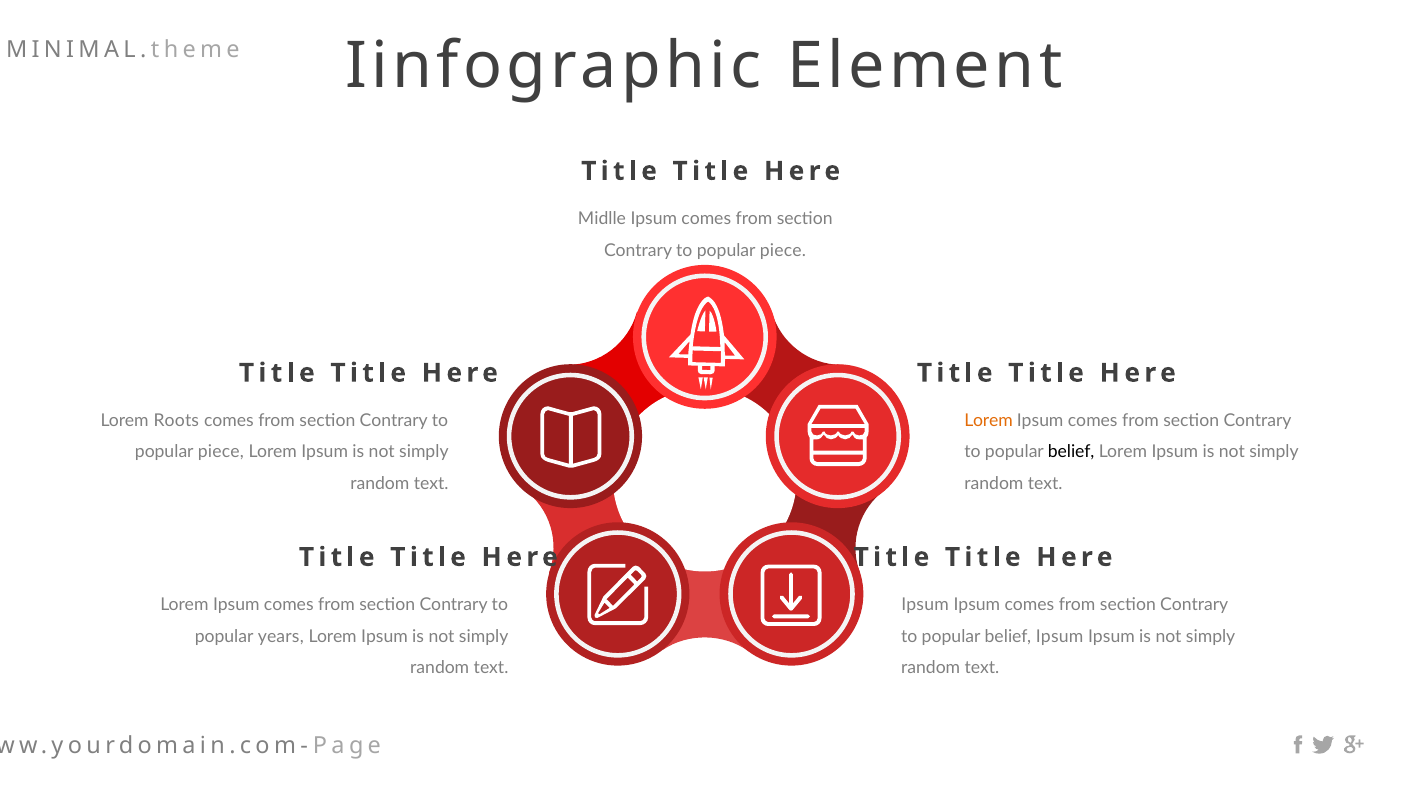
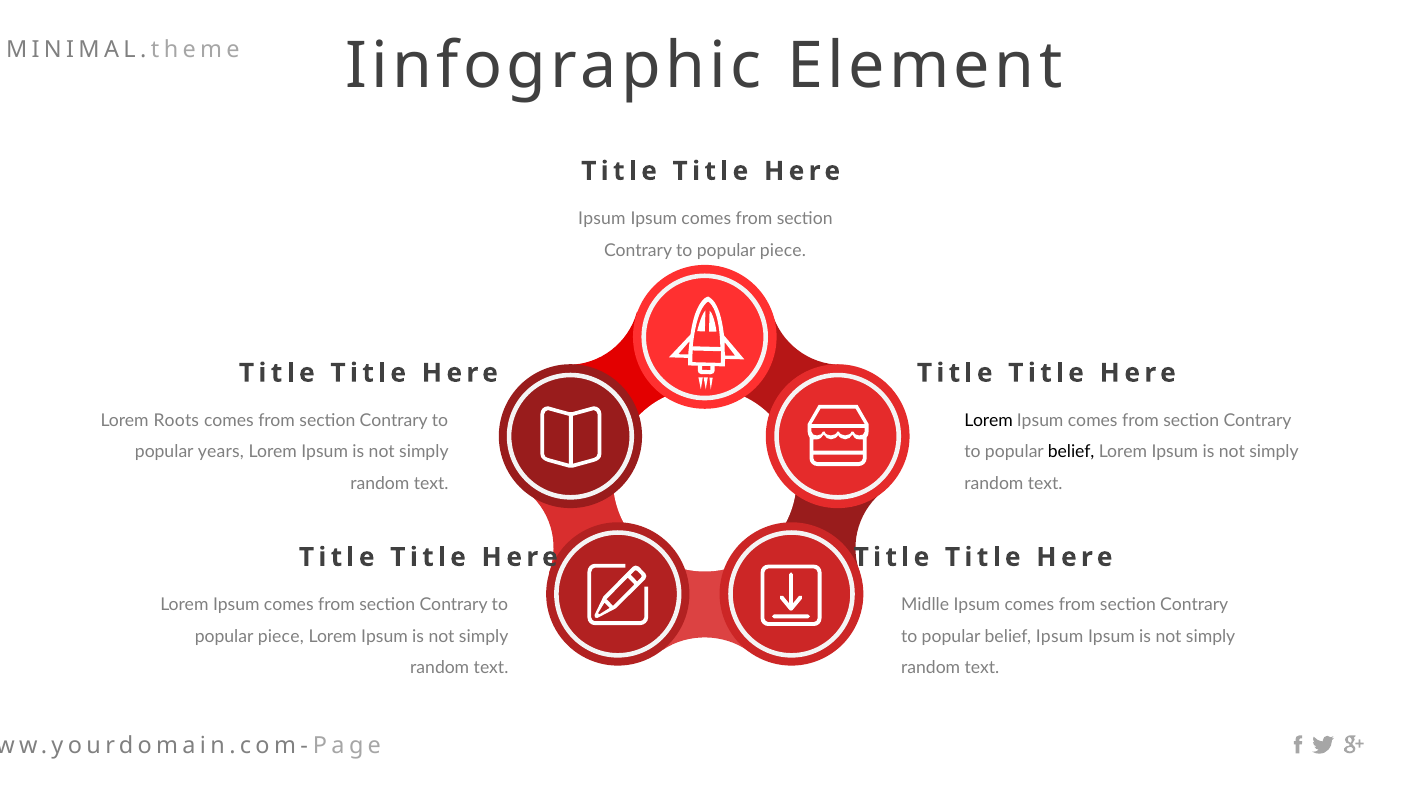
Midlle: Midlle -> Ipsum (602, 218)
Lorem colour: orange -> black (989, 420)
piece: piece -> years (221, 452)
Ipsum: Ipsum -> Midlle (925, 604)
years: years -> piece (281, 636)
